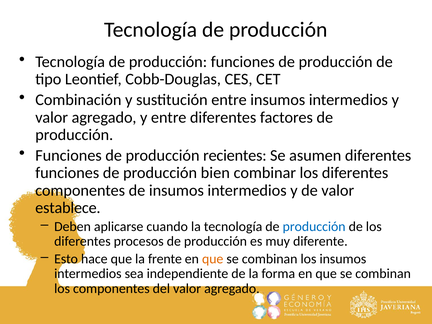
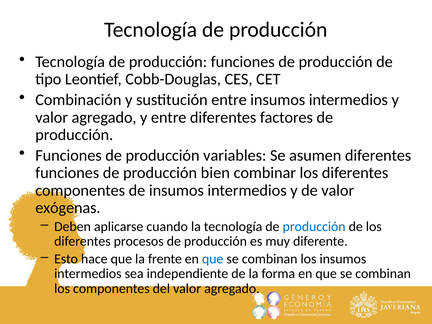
recientes: recientes -> variables (235, 155)
establece: establece -> exógenas (68, 208)
que colour: orange -> blue (213, 259)
